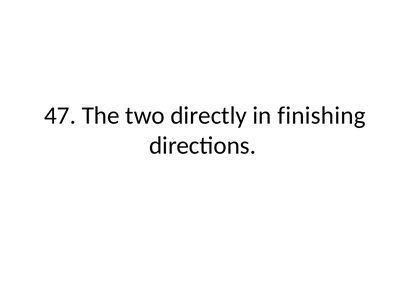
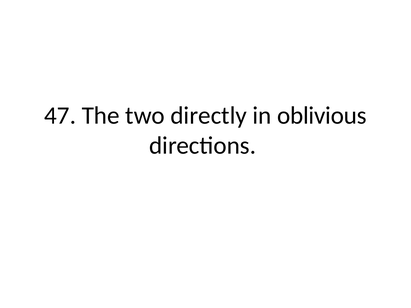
finishing: finishing -> oblivious (322, 115)
